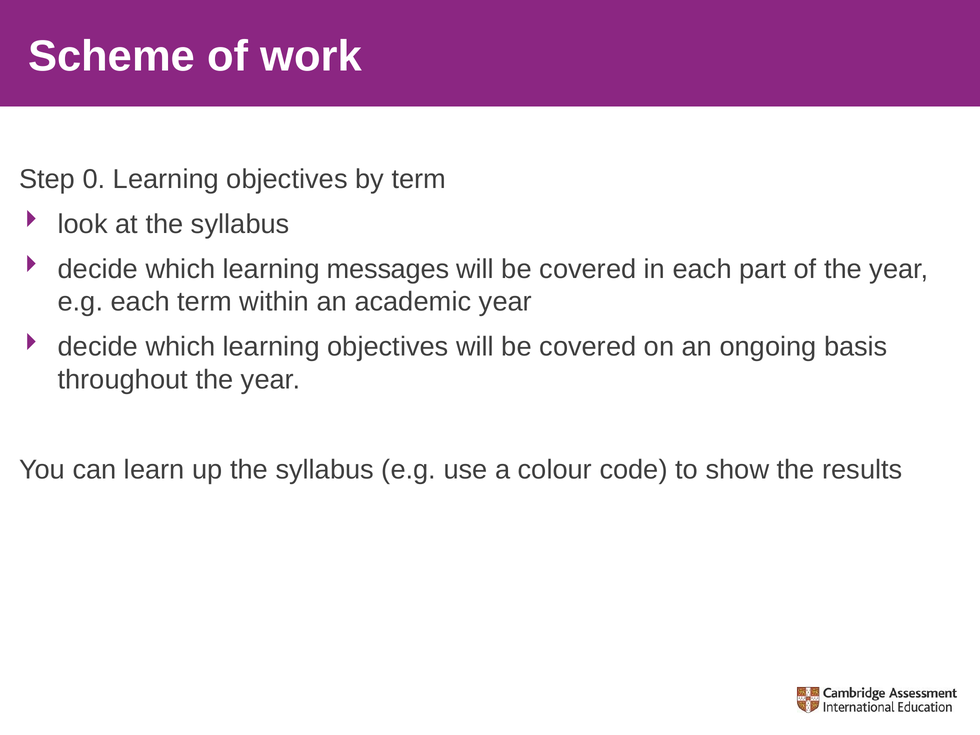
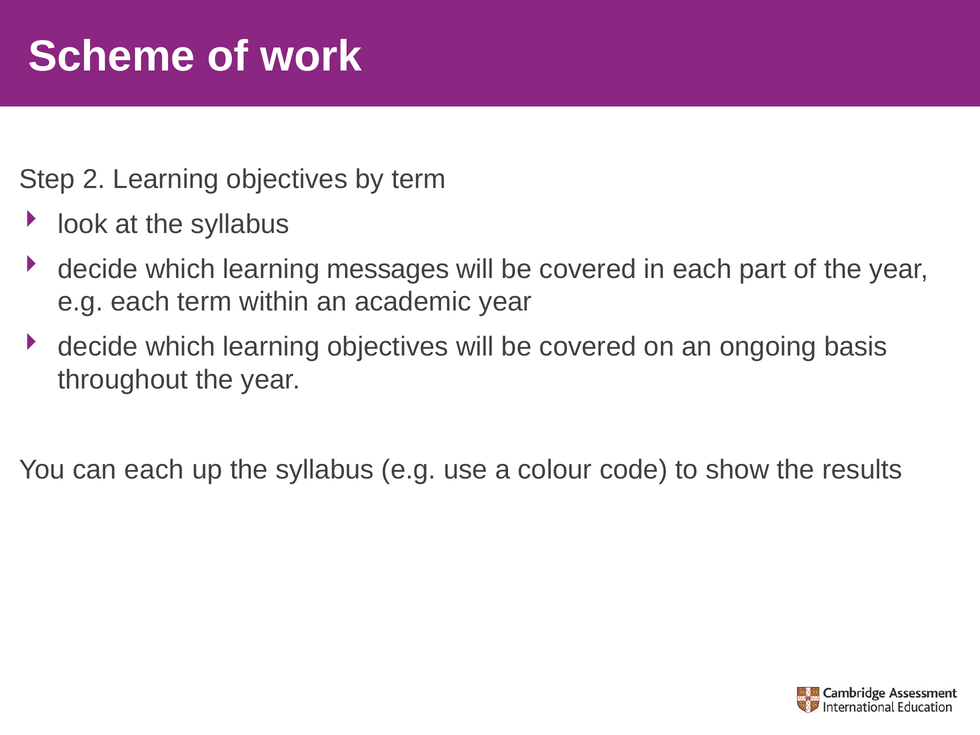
0: 0 -> 2 (94, 179)
can learn: learn -> each (154, 470)
